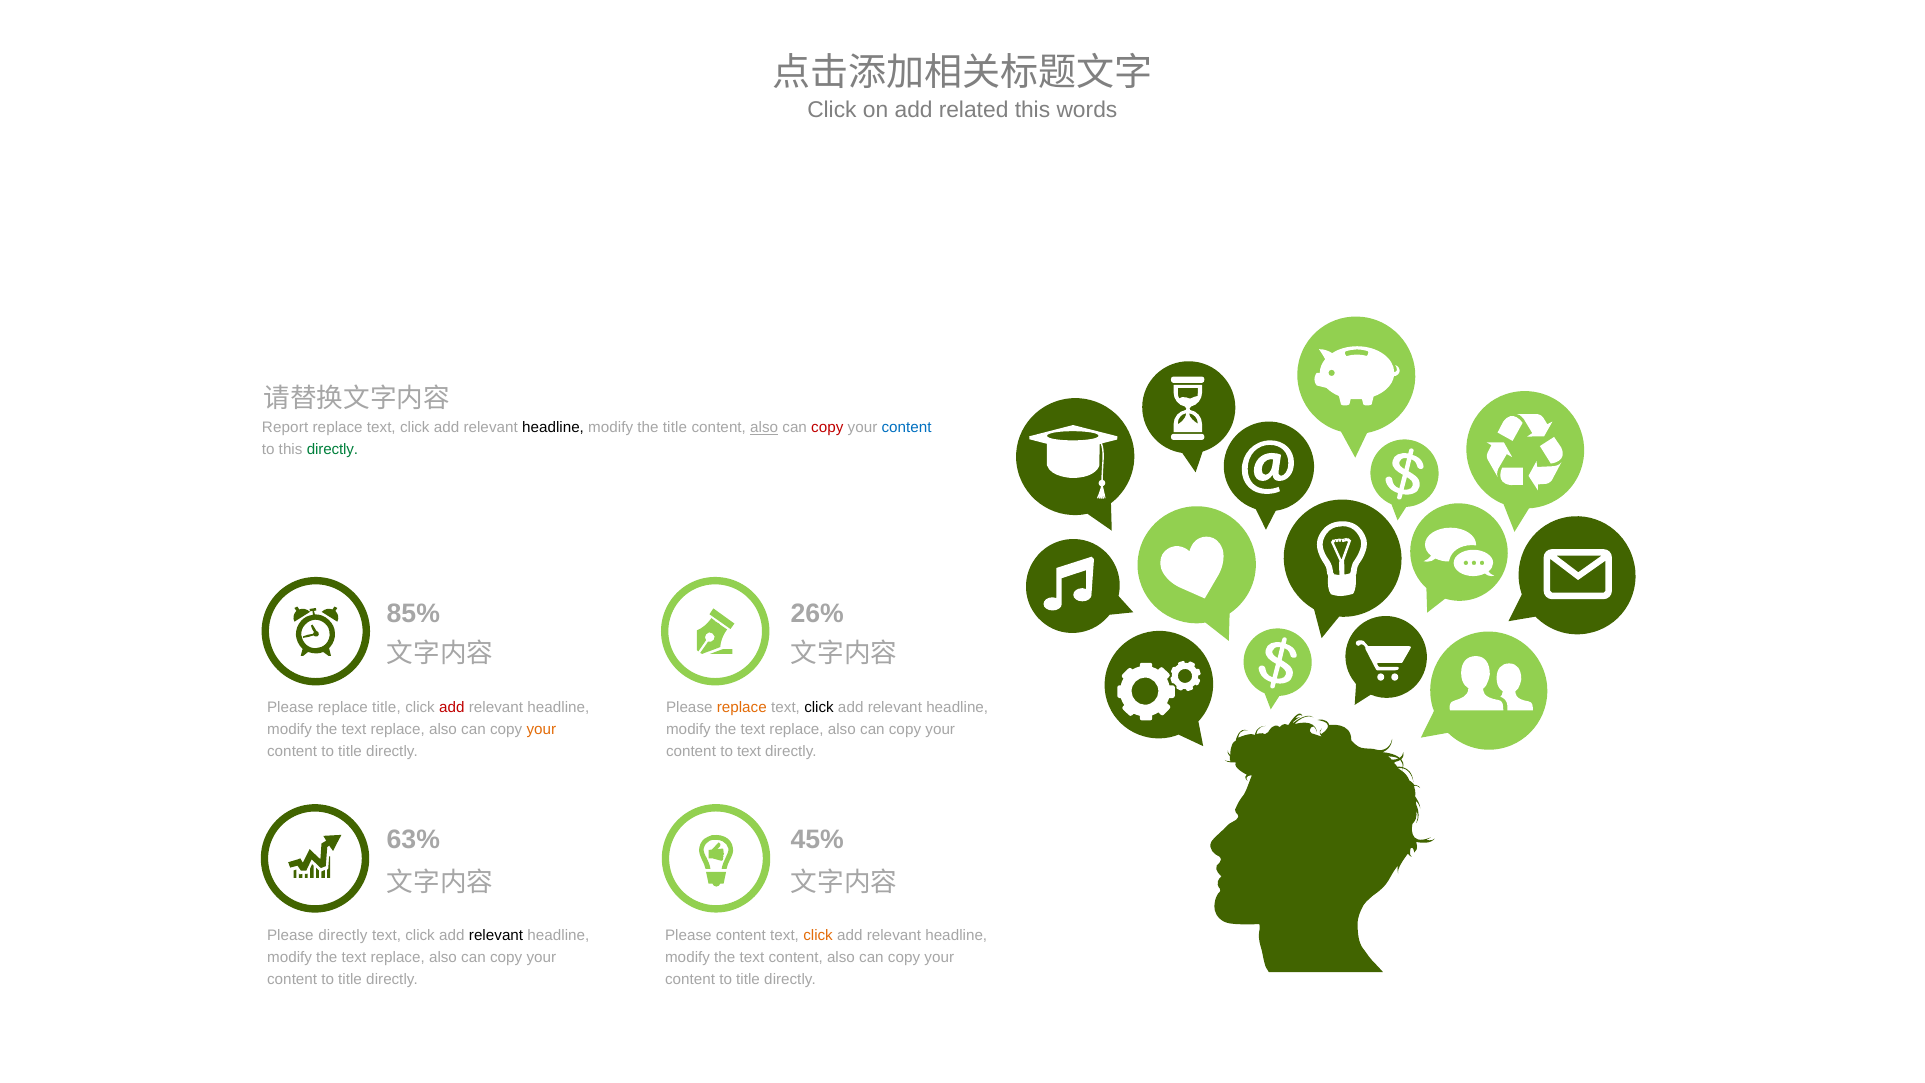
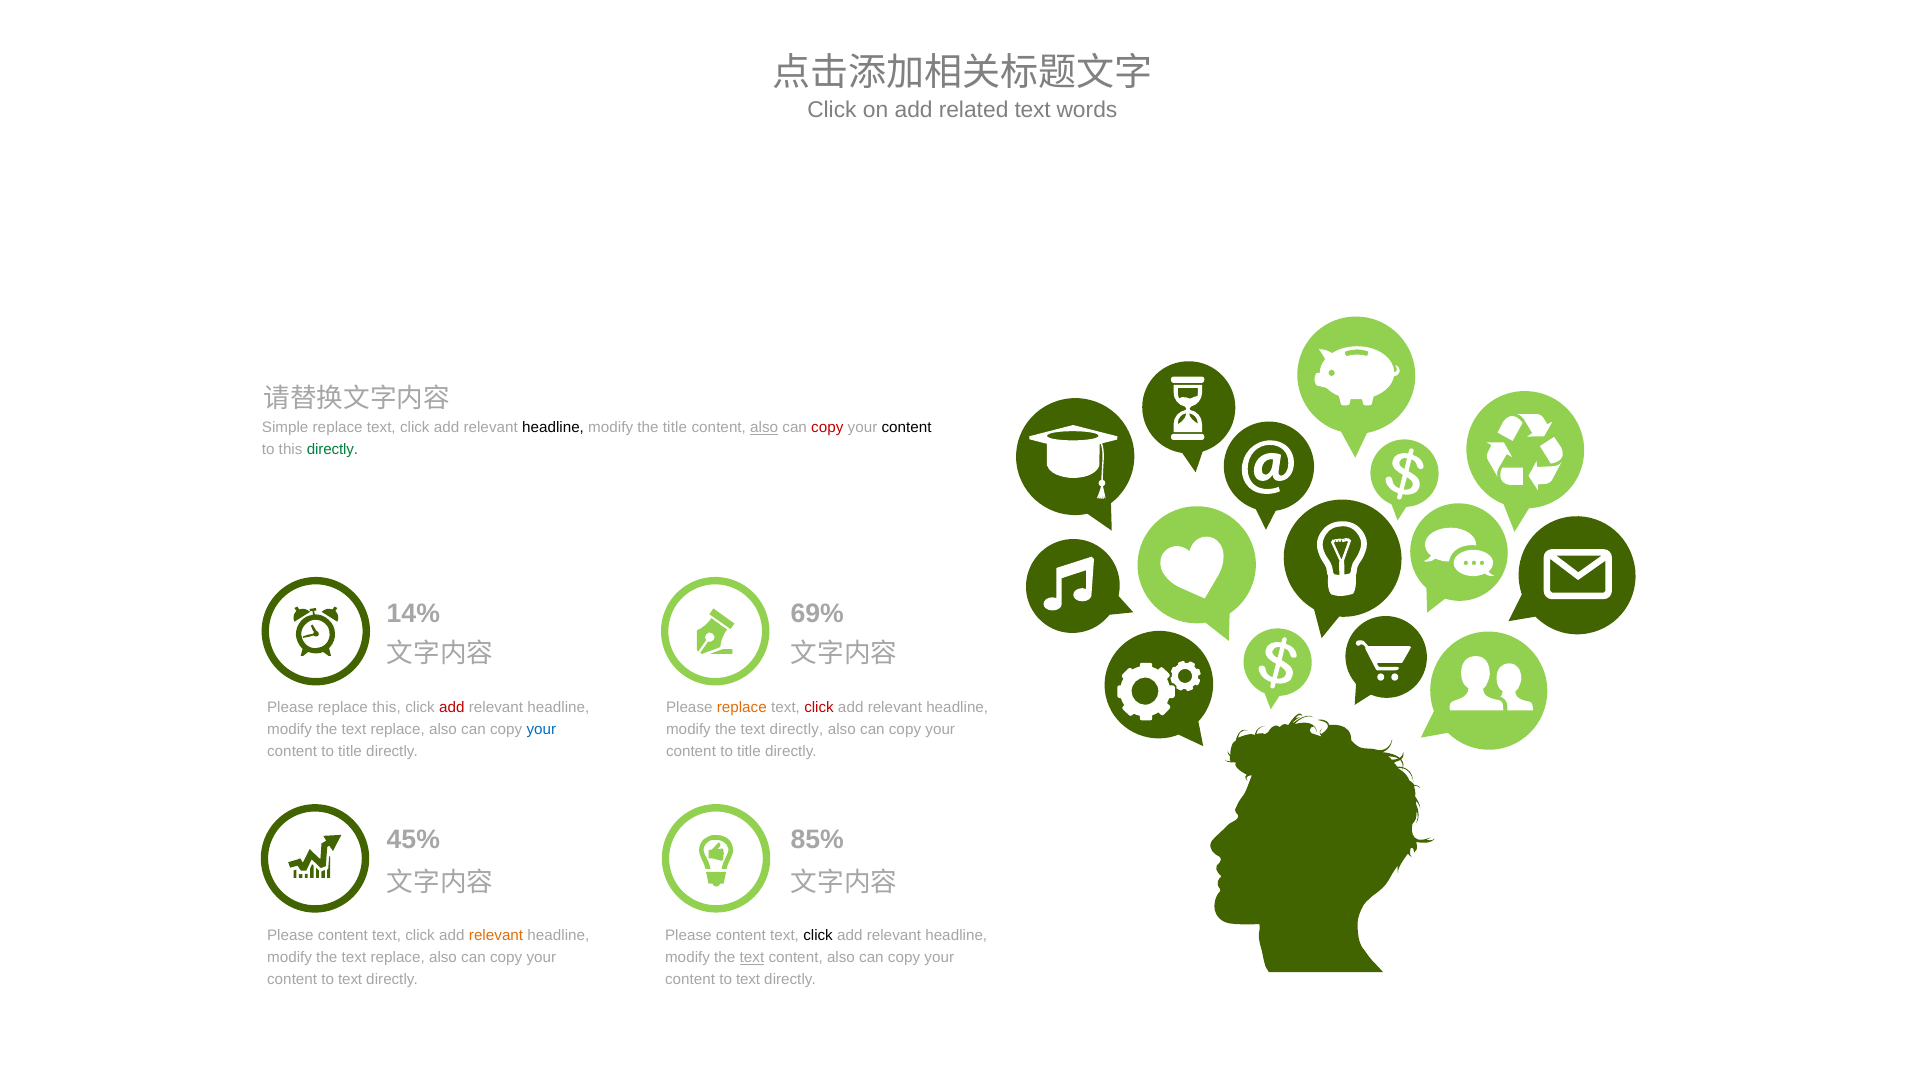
related this: this -> text (1033, 110)
Report: Report -> Simple (285, 428)
content colour: blue -> black (907, 428)
85%: 85% -> 14% (413, 614)
26%: 26% -> 69% (817, 614)
replace title: title -> this (387, 707)
click colour: black -> red (819, 707)
your colour: orange -> blue (541, 729)
replace: replace -> directly (796, 729)
text: text -> title (749, 751)
63%: 63% -> 45% (413, 840)
45%: 45% -> 85% (817, 840)
directly: directly -> content (343, 935)
relevant colour: black -> orange (496, 935)
click colour: orange -> black (818, 935)
text underline: none -> present (752, 957)
title: title -> text (350, 979)
title: title -> text (748, 979)
